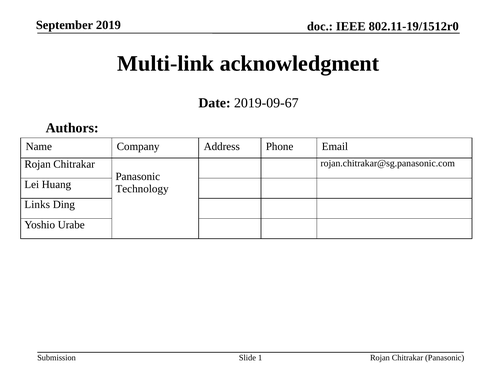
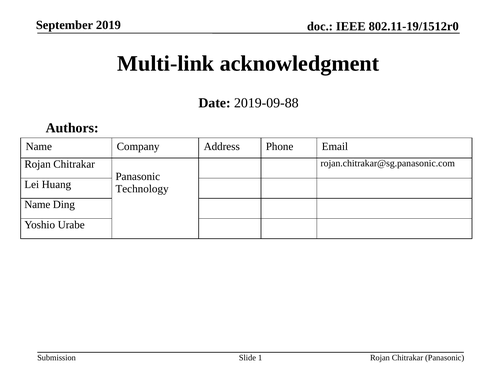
2019-09-67: 2019-09-67 -> 2019-09-88 (266, 103)
Links: Links -> Name (37, 204)
